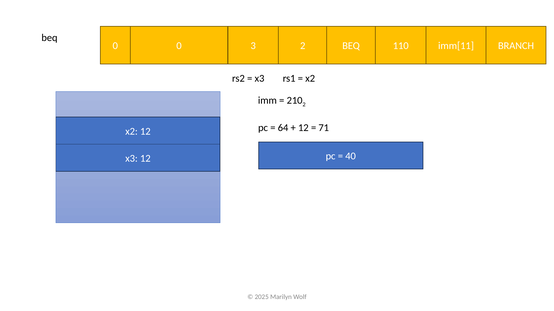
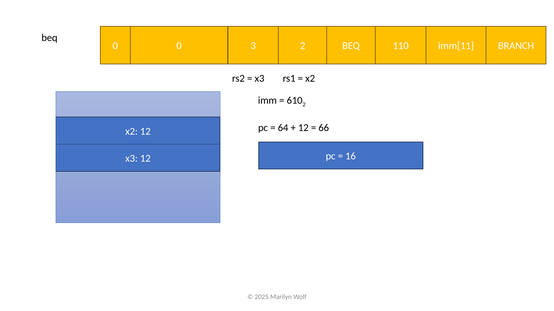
210: 210 -> 610 (295, 101)
71: 71 -> 66 (324, 128)
40: 40 -> 16 (351, 157)
